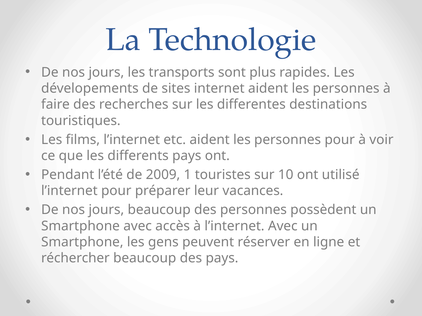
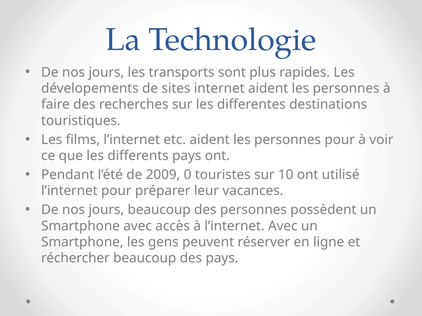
1: 1 -> 0 (188, 175)
